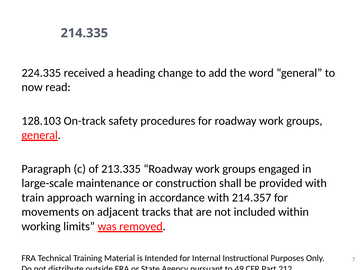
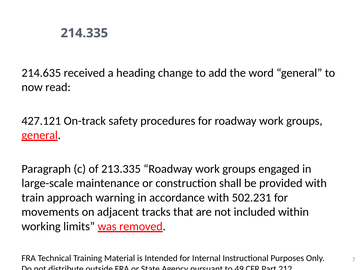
224.335: 224.335 -> 214.635 (41, 73)
128.103: 128.103 -> 427.121 (41, 121)
214.357: 214.357 -> 502.231 (252, 198)
